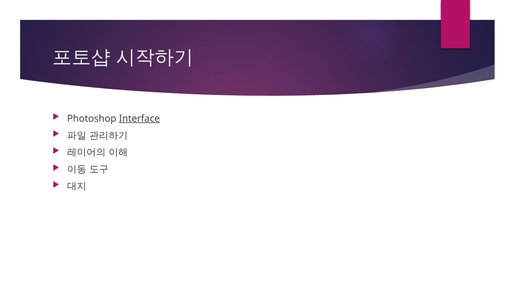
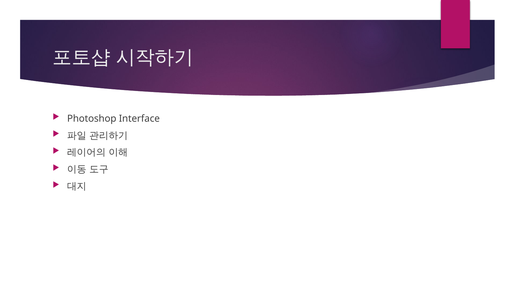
Interface underline: present -> none (139, 118)
